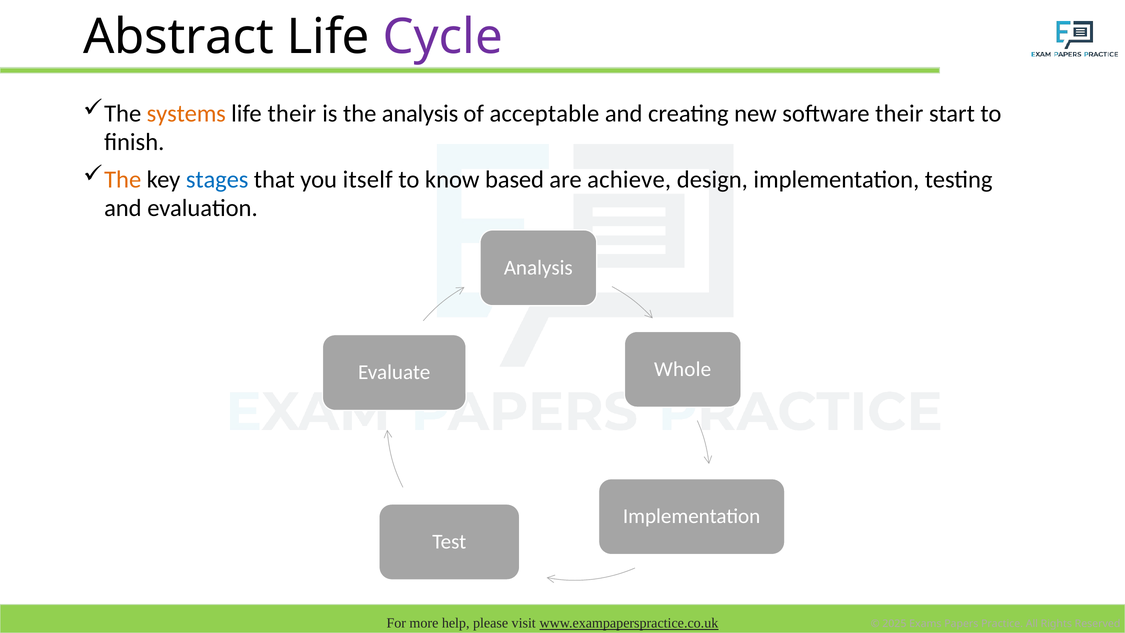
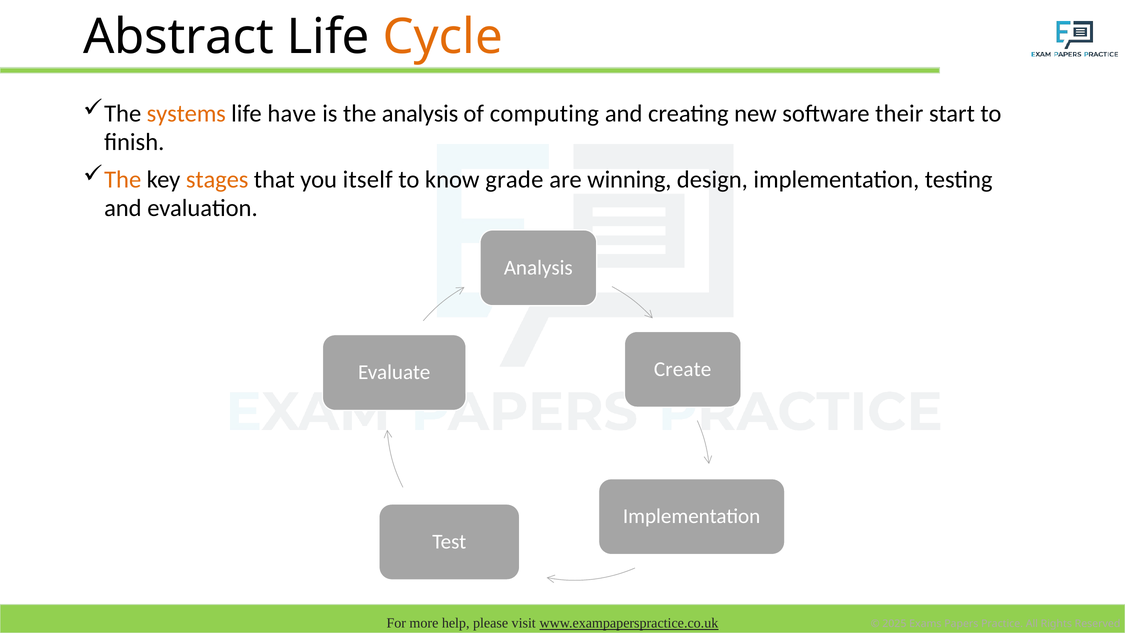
Cycle colour: purple -> orange (443, 37)
life their: their -> have (292, 114)
acceptable: acceptable -> computing (544, 114)
stages colour: blue -> orange (217, 180)
based: based -> grade (514, 180)
achieve: achieve -> winning (629, 180)
Whole: Whole -> Create (683, 369)
